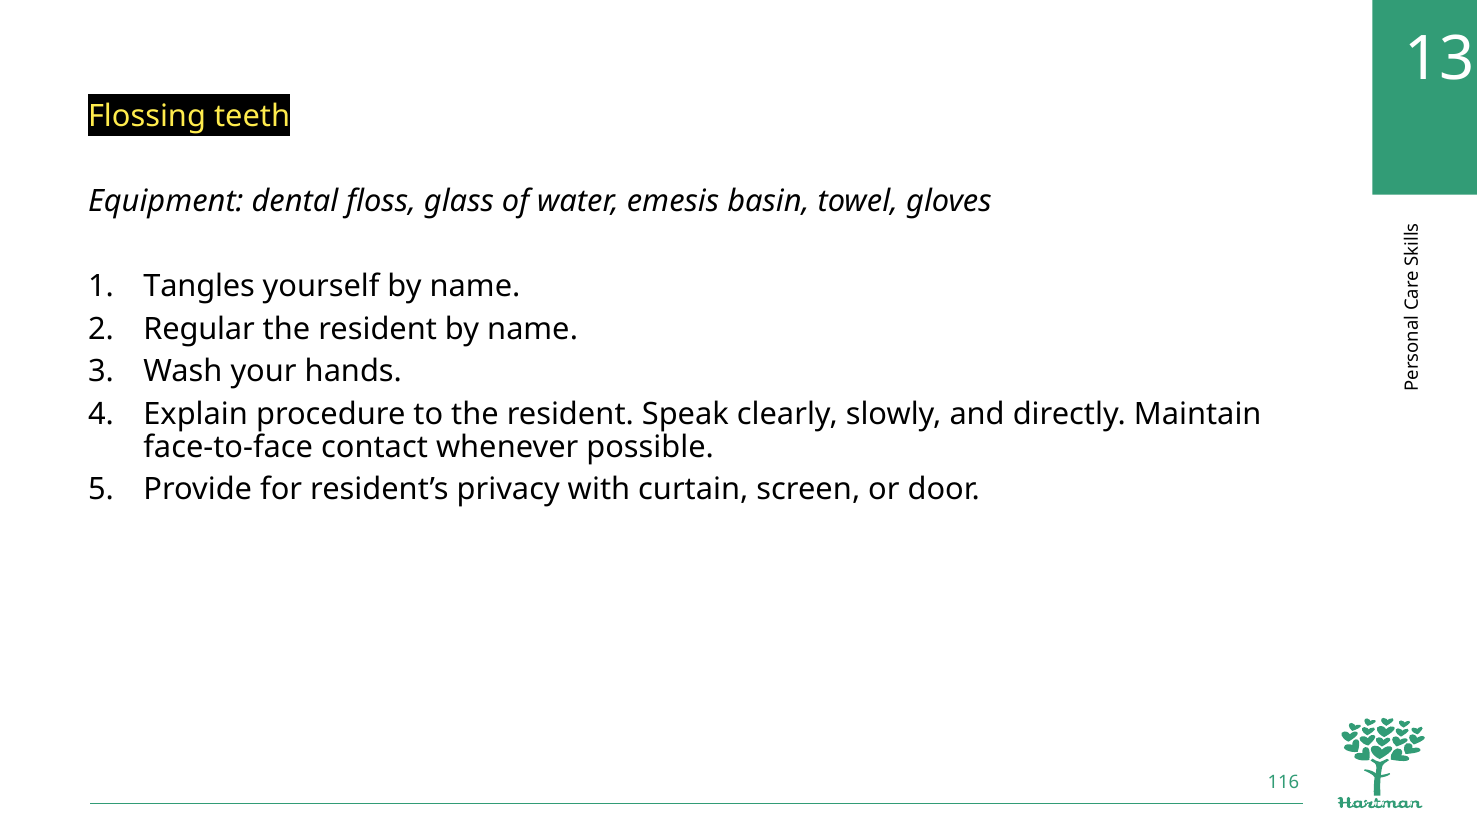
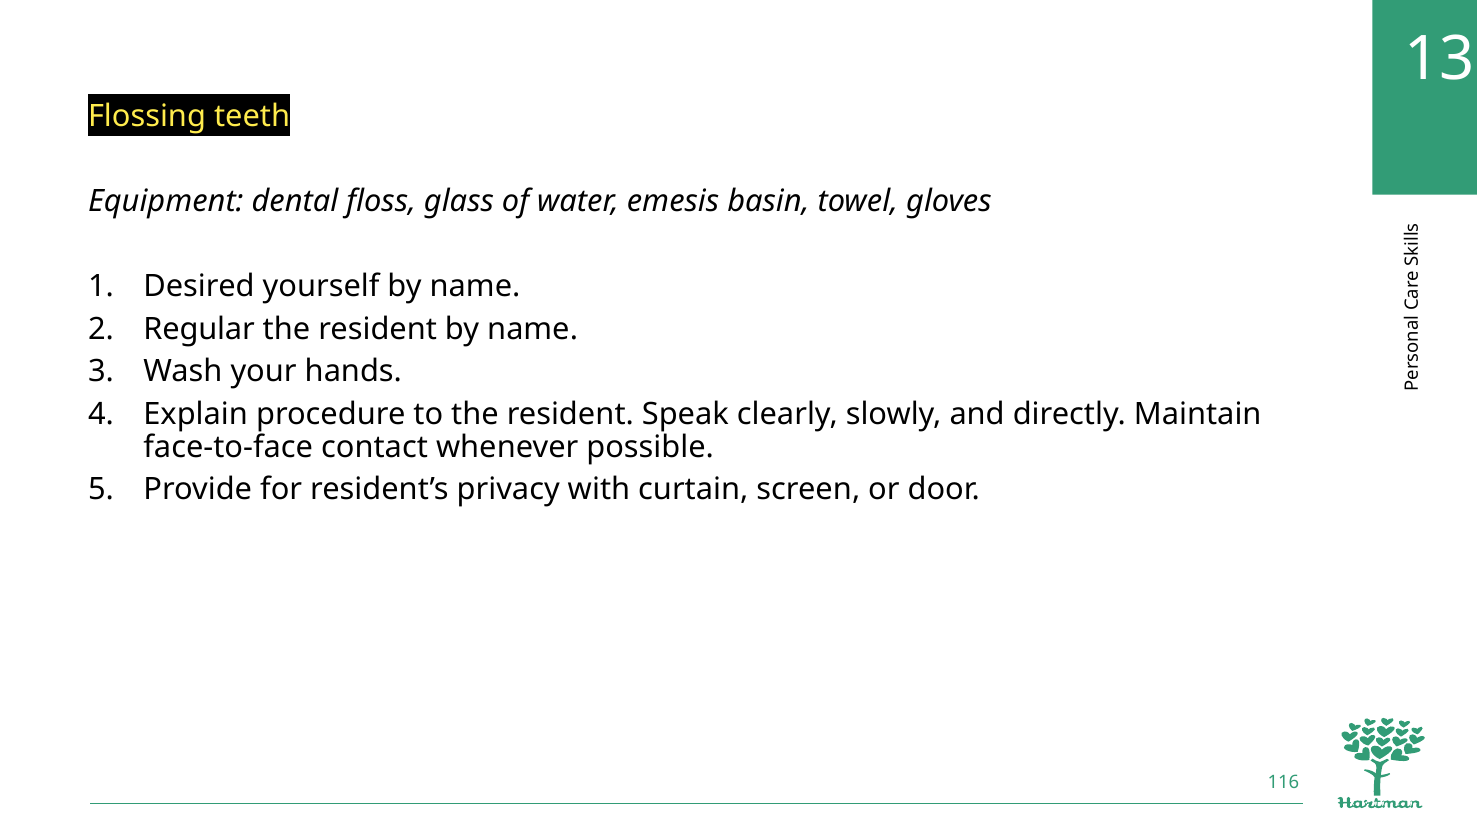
Tangles: Tangles -> Desired (199, 286)
